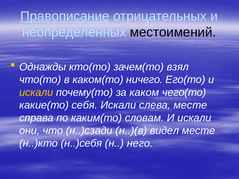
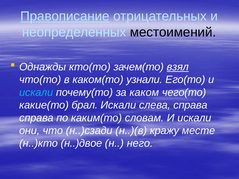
взял underline: none -> present (178, 67)
ничего: ничего -> узнали (144, 80)
искали colour: yellow -> light blue (36, 93)
себя: себя -> брал (85, 105)
слева месте: месте -> справа (190, 105)
видел: видел -> кражу (164, 131)
н..)себя: н..)себя -> н..)двое (81, 144)
